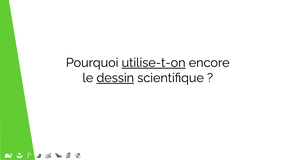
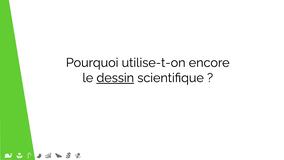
utilise-t-on underline: present -> none (154, 63)
